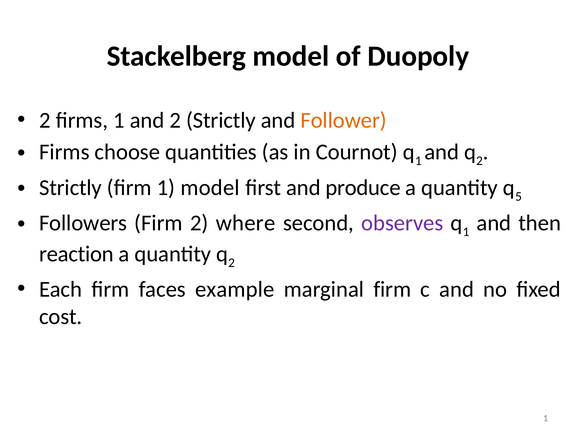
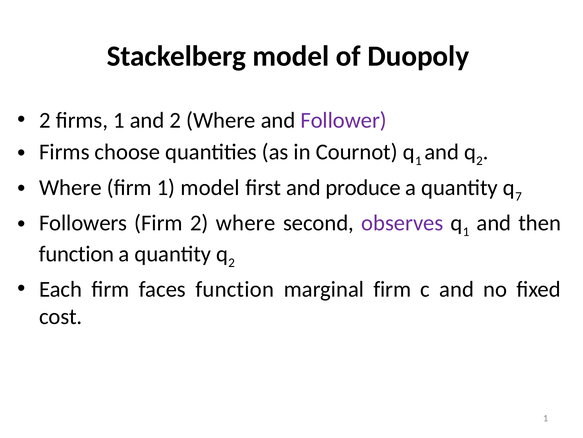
and 2 Strictly: Strictly -> Where (221, 120)
Follower colour: orange -> purple (344, 120)
Strictly: Strictly -> Where (70, 187)
5: 5 -> 7 (518, 196)
reaction: reaction -> function (76, 253)
faces example: example -> function (235, 289)
